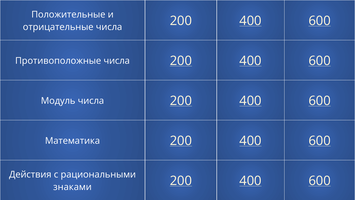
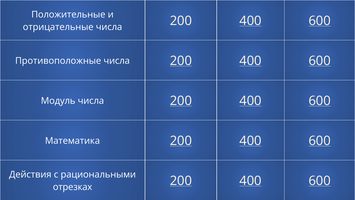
знаками: знаками -> отрезках (73, 187)
